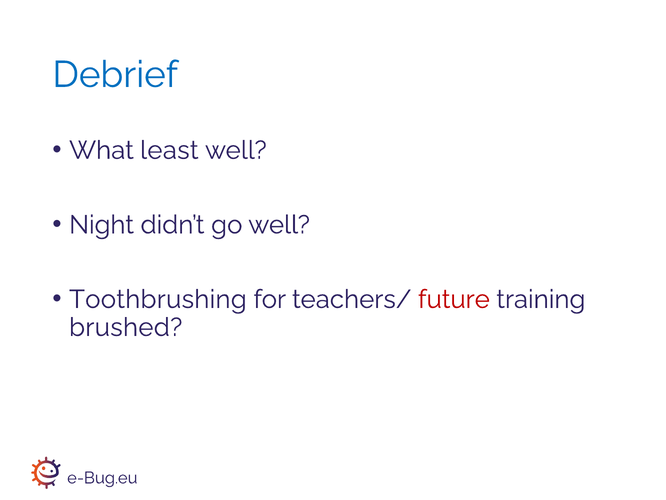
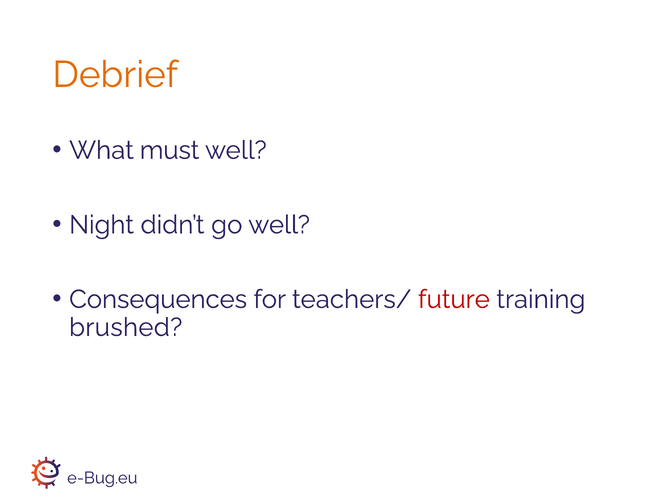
Debrief colour: blue -> orange (115, 75)
least: least -> must (170, 150)
Toothbrushing: Toothbrushing -> Consequences (158, 299)
